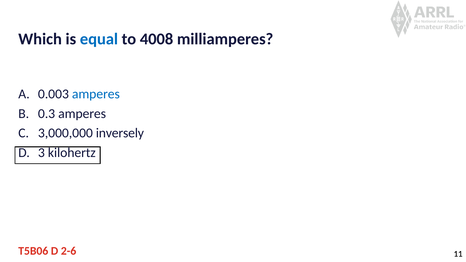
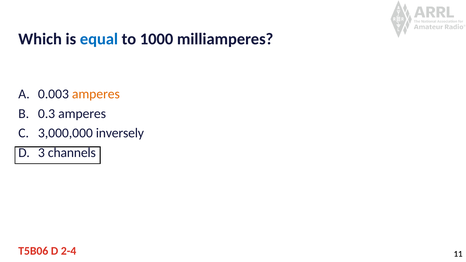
4008: 4008 -> 1000 (157, 39)
amperes colour: blue -> orange (96, 94)
kilohertz: kilohertz -> channels (72, 153)
2-6: 2-6 -> 2-4 (69, 251)
